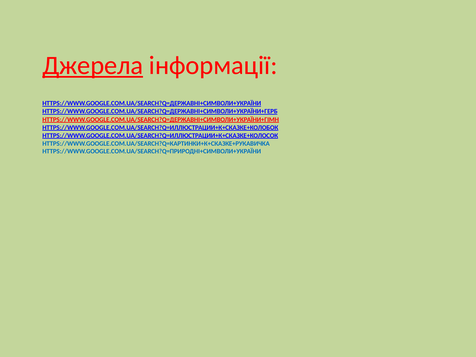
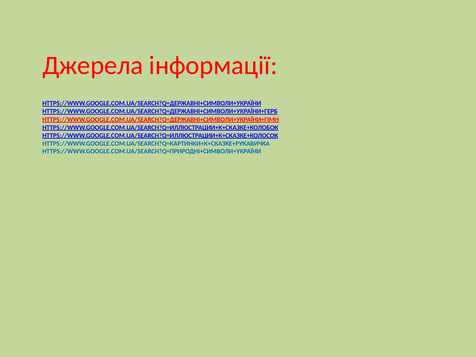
Джерела underline: present -> none (93, 65)
